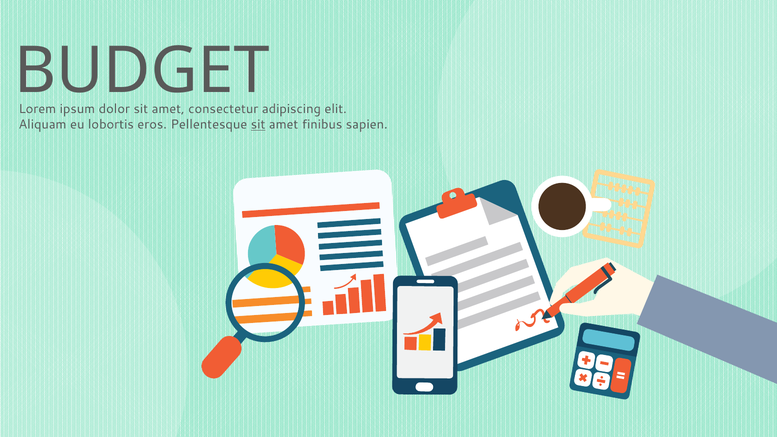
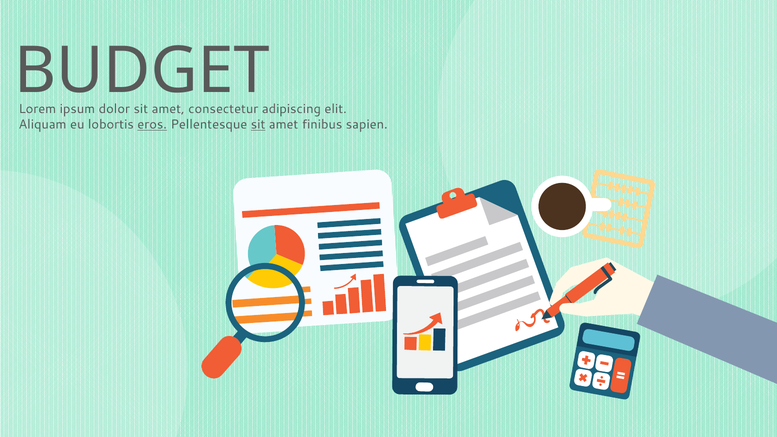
eros underline: none -> present (152, 125)
